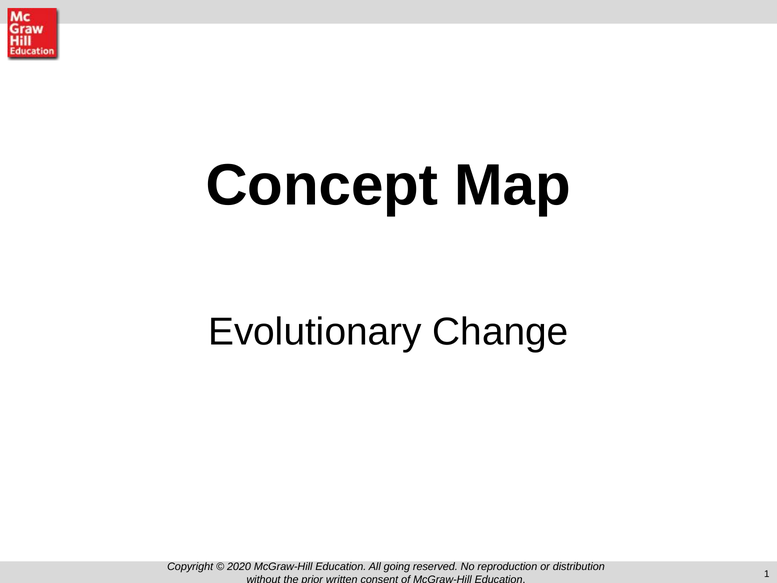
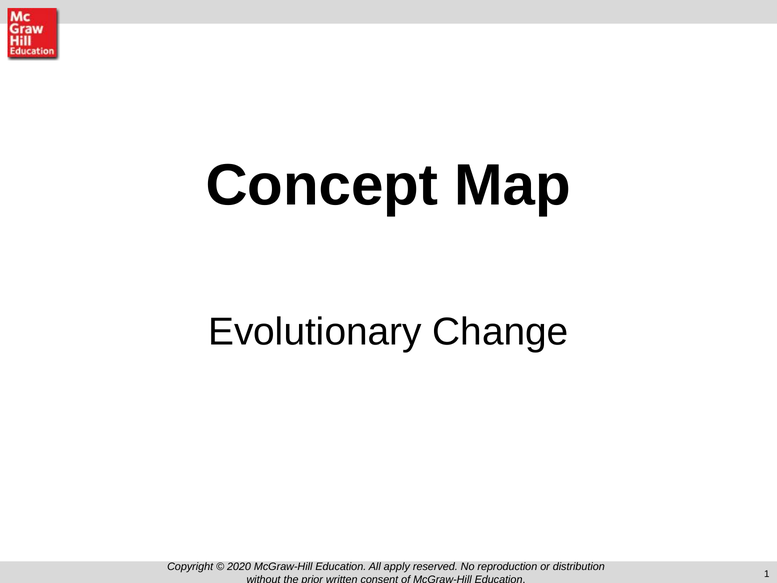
going: going -> apply (397, 566)
